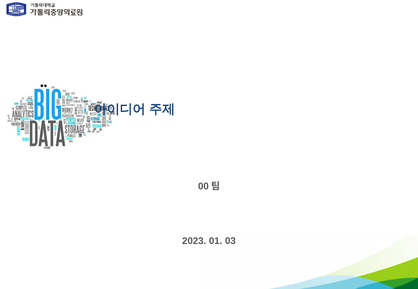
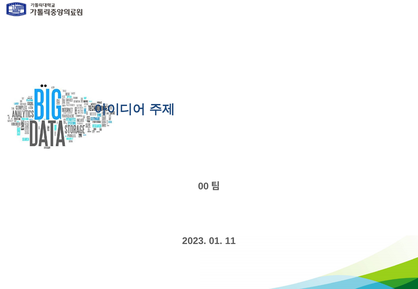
03: 03 -> 11 (230, 241)
